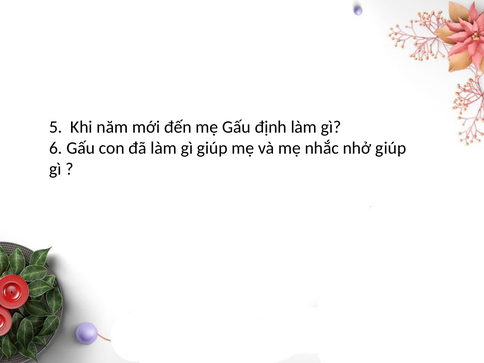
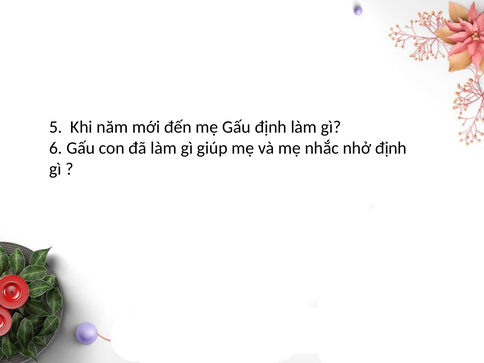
nhở giúp: giúp -> định (391, 148)
